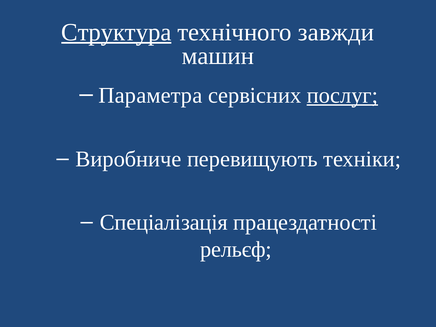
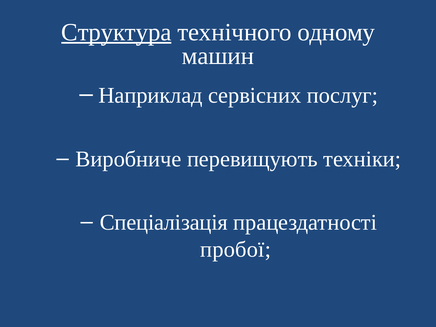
завжди: завжди -> одному (336, 32)
Параметра: Параметра -> Наприклад (151, 95)
послуг underline: present -> none (342, 95)
рельєф: рельєф -> пробої (236, 249)
